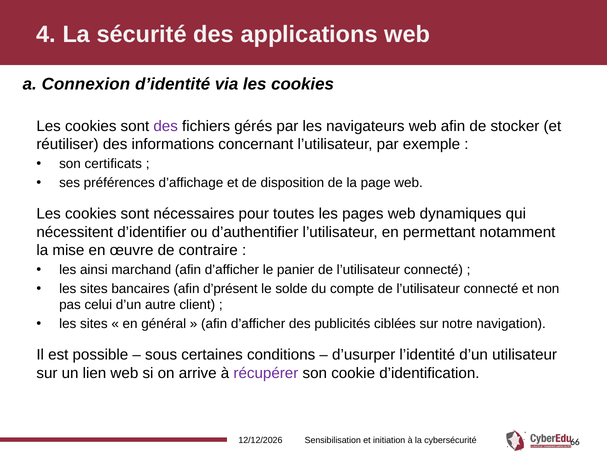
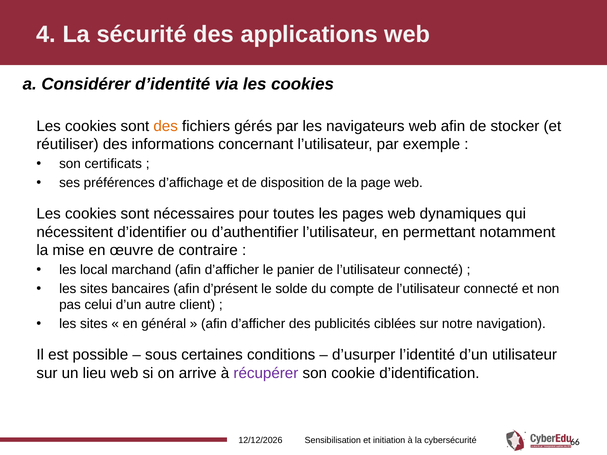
Connexion: Connexion -> Considérer (86, 84)
des colour: purple -> orange (166, 126)
ainsi: ainsi -> local (94, 270)
lien: lien -> lieu (94, 373)
